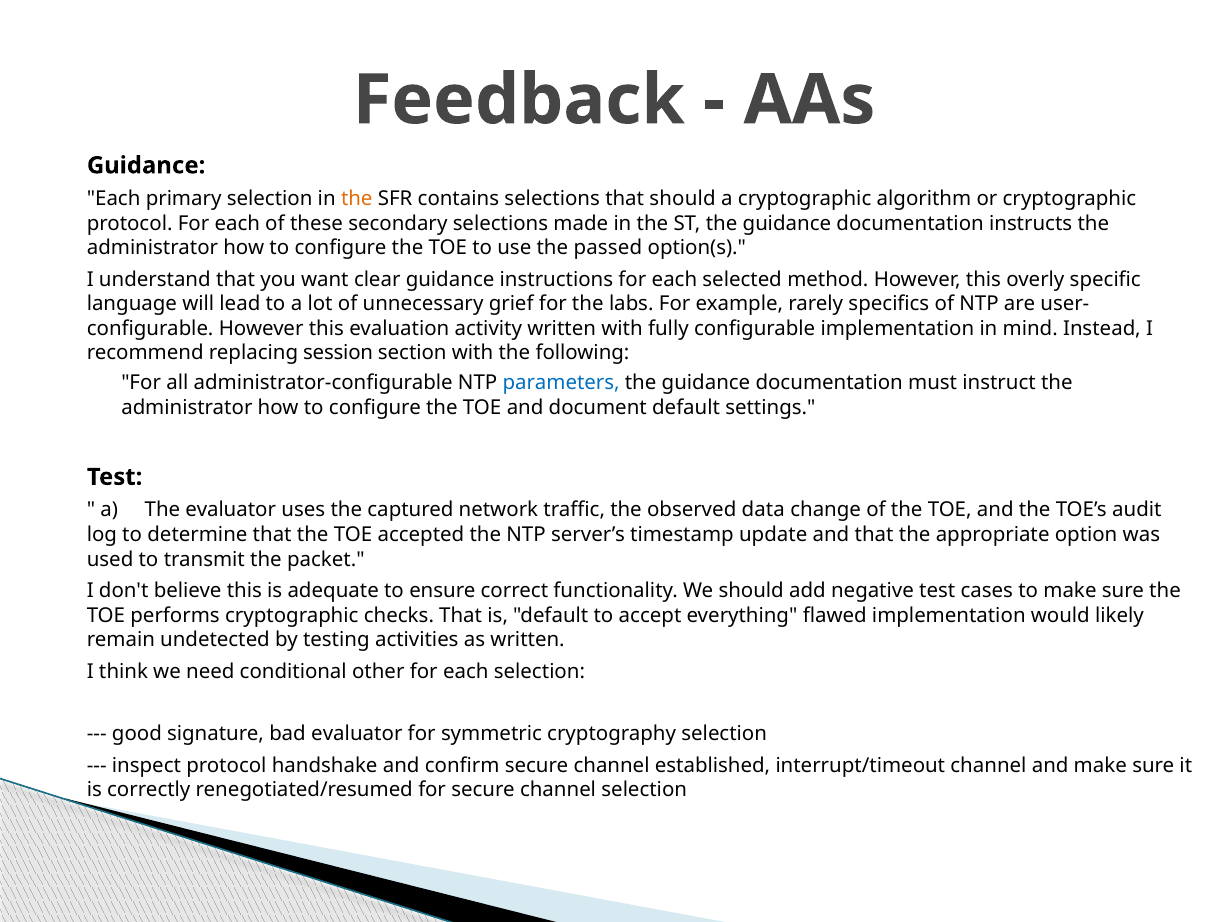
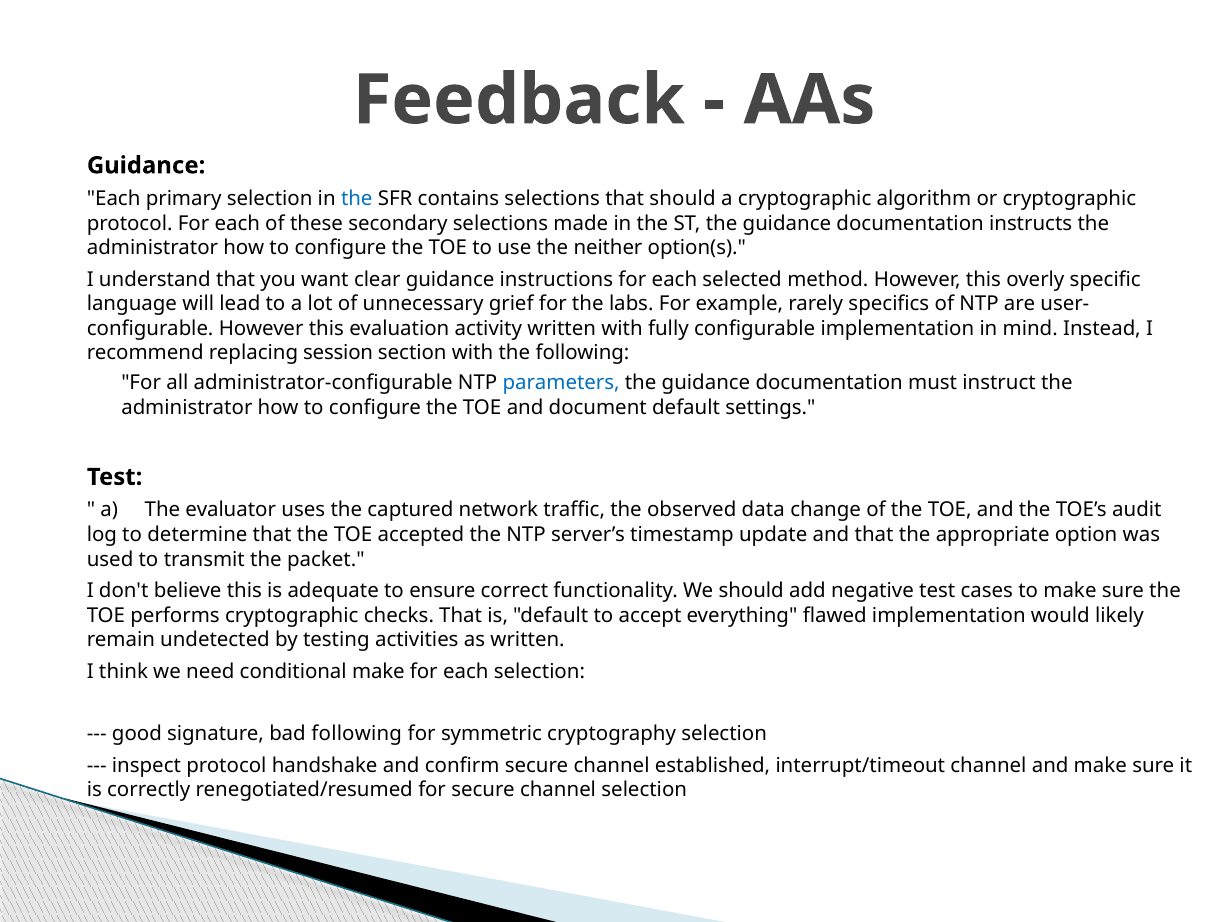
the colour: orange -> blue (357, 199)
passed: passed -> neither (608, 248)
conditional other: other -> make (378, 671)
bad evaluator: evaluator -> following (357, 734)
